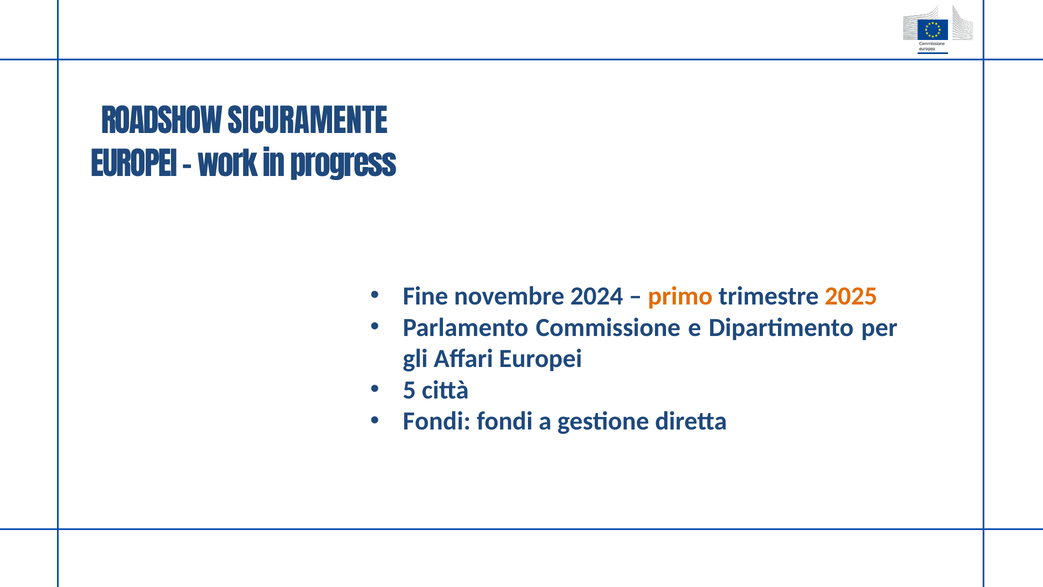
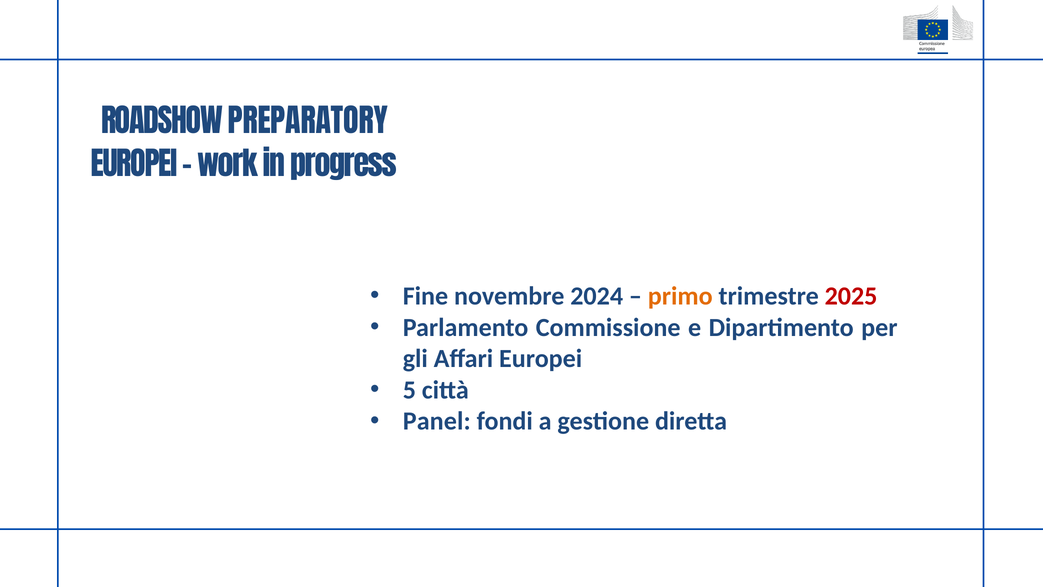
SICURAMENTE: SICURAMENTE -> PREPARATORY (308, 123)
2025 colour: orange -> red (851, 296)
Fondi: Fondi -> Panel (437, 421)
